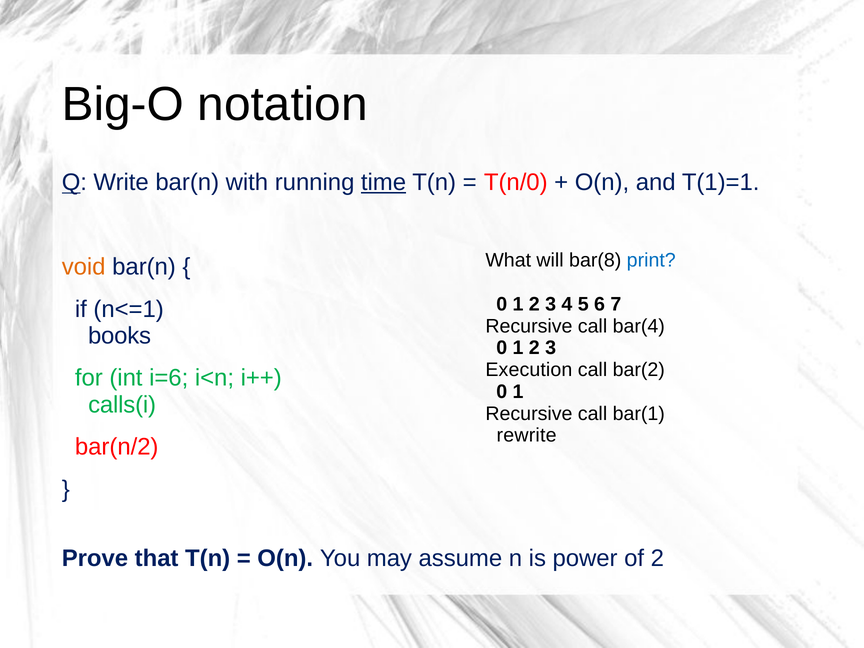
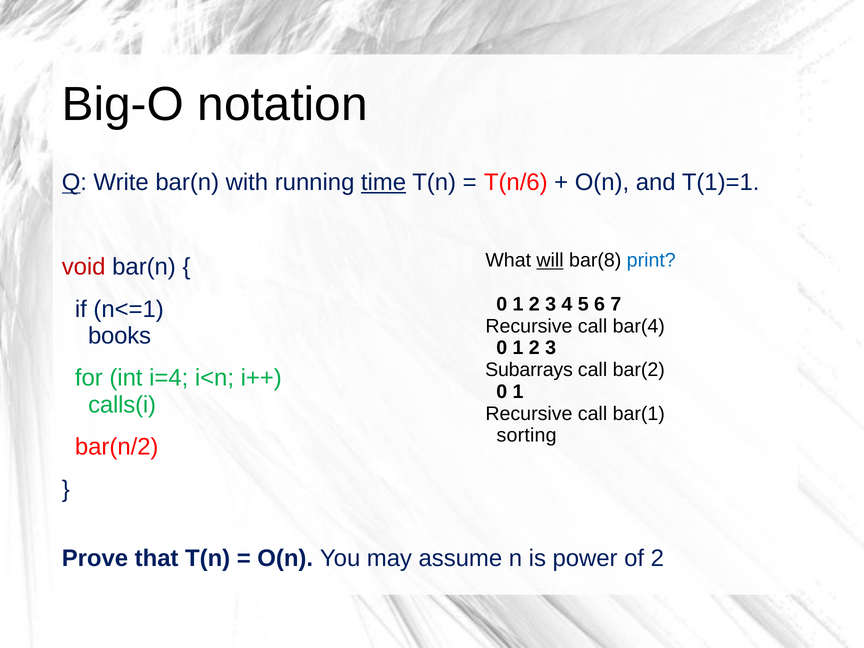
T(n/0: T(n/0 -> T(n/6 (516, 182)
will underline: none -> present (550, 260)
void colour: orange -> red (84, 267)
Execution: Execution -> Subarrays (529, 370)
i=6: i=6 -> i=4 (169, 378)
rewrite: rewrite -> sorting (527, 435)
